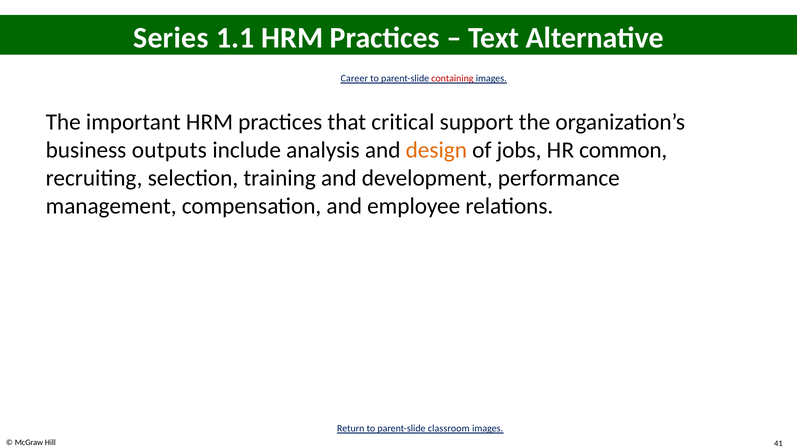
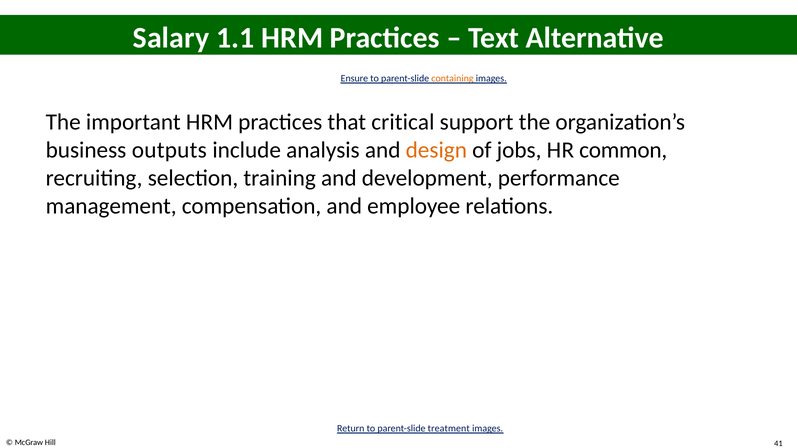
Series: Series -> Salary (171, 38)
Career: Career -> Ensure (354, 78)
containing colour: red -> orange (452, 78)
classroom: classroom -> treatment (449, 429)
